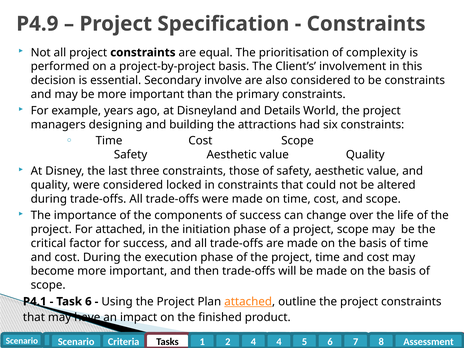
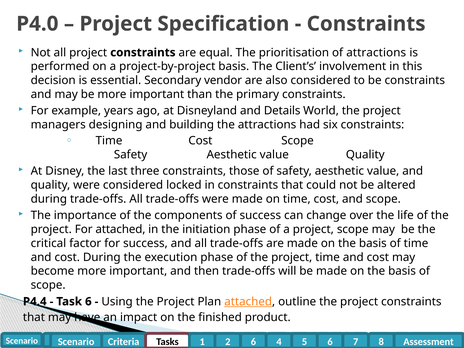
P4.9: P4.9 -> P4.0 (37, 24)
of complexity: complexity -> attractions (376, 53)
involve: involve -> vendor (223, 80)
P4.1: P4.1 -> P4.4 (35, 302)
4: 4 -> 6 (253, 342)
